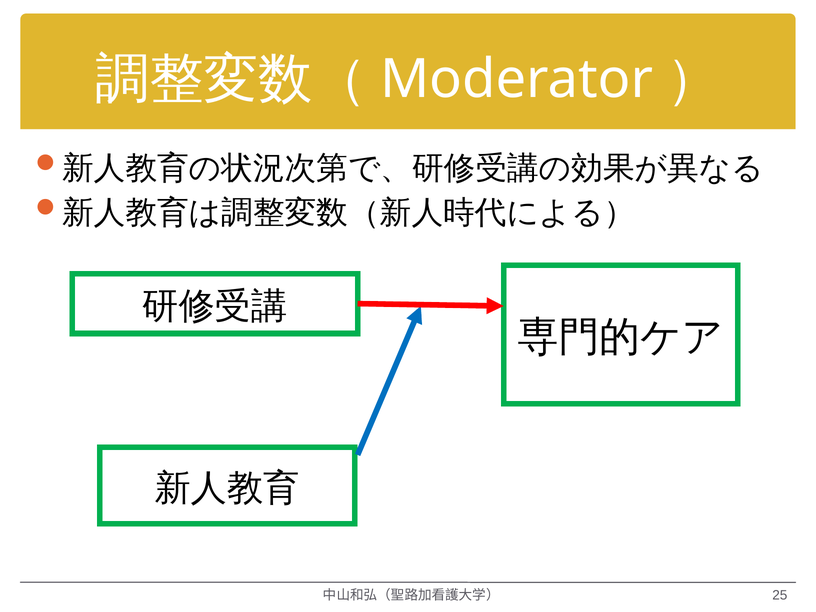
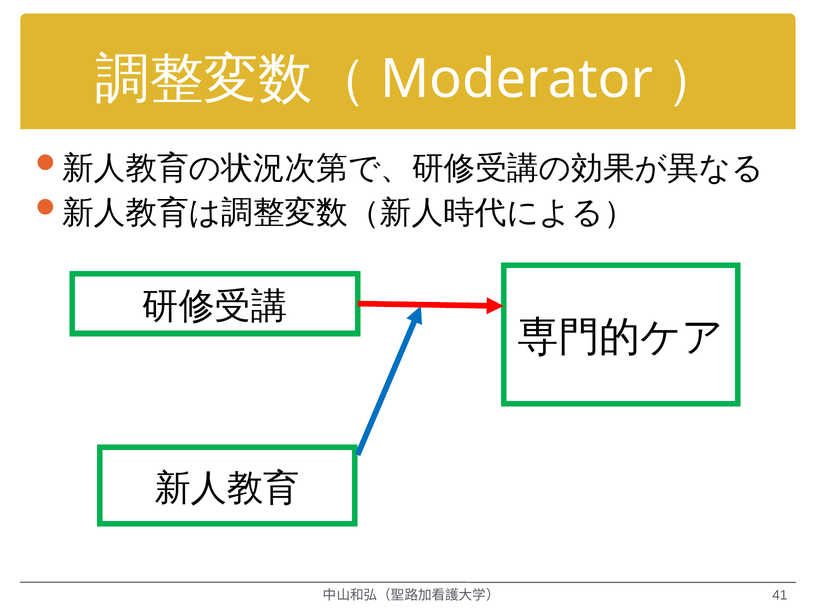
25: 25 -> 41 (780, 595)
